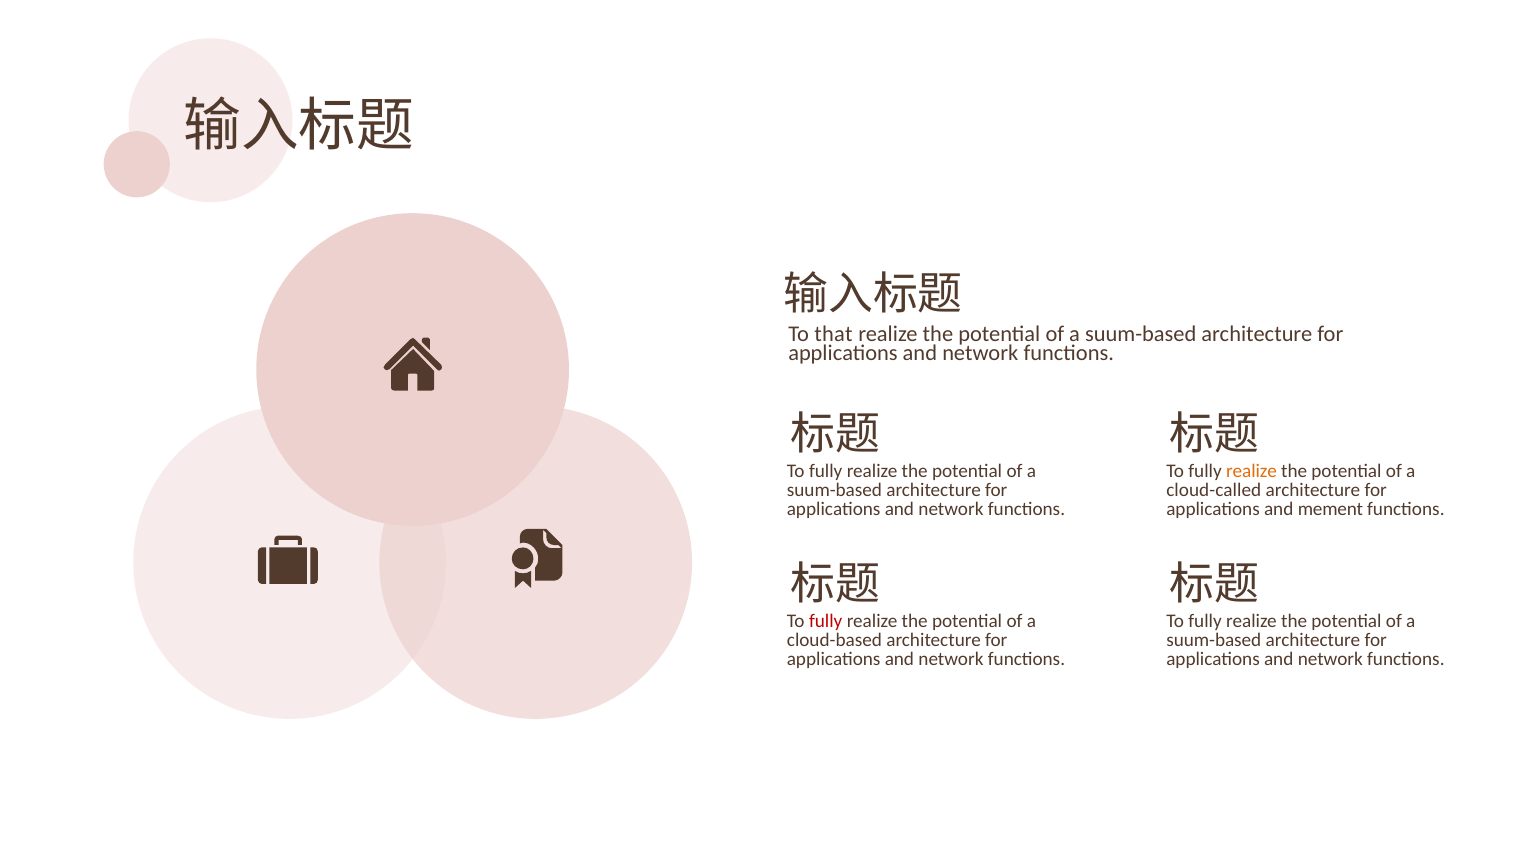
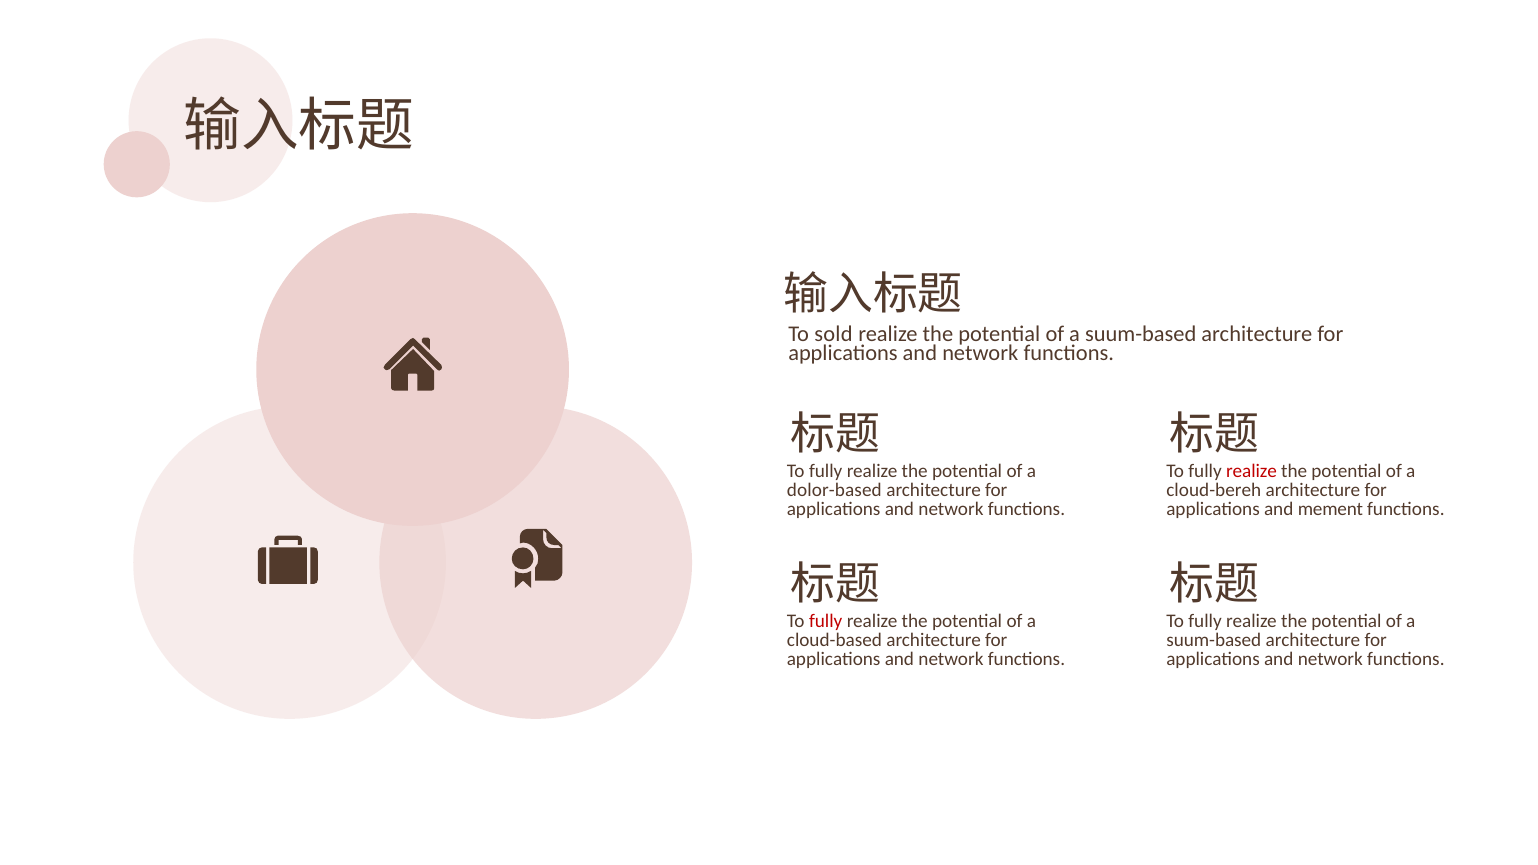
that: that -> sold (833, 334)
realize colour: orange -> red (1252, 471)
suum-based: suum-based -> dolor-based (834, 490)
cloud-called: cloud-called -> cloud-bereh (1214, 490)
